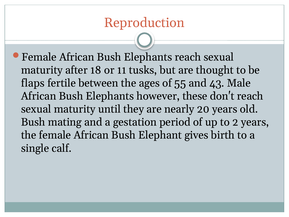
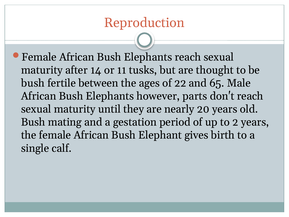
18: 18 -> 14 (96, 70)
flaps: flaps -> bush (33, 83)
55: 55 -> 22 (180, 83)
43: 43 -> 65 (217, 83)
these: these -> parts (195, 96)
